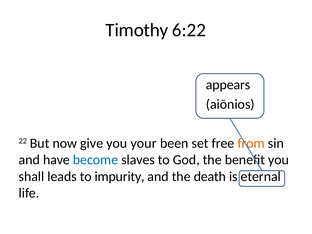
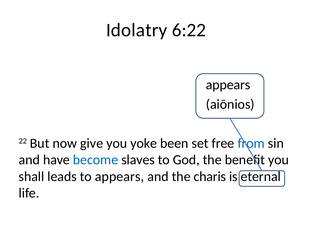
Timothy: Timothy -> Idolatry (137, 30)
your: your -> yoke (144, 143)
from colour: orange -> blue (251, 143)
to impurity: impurity -> appears (120, 177)
death: death -> charis (210, 177)
